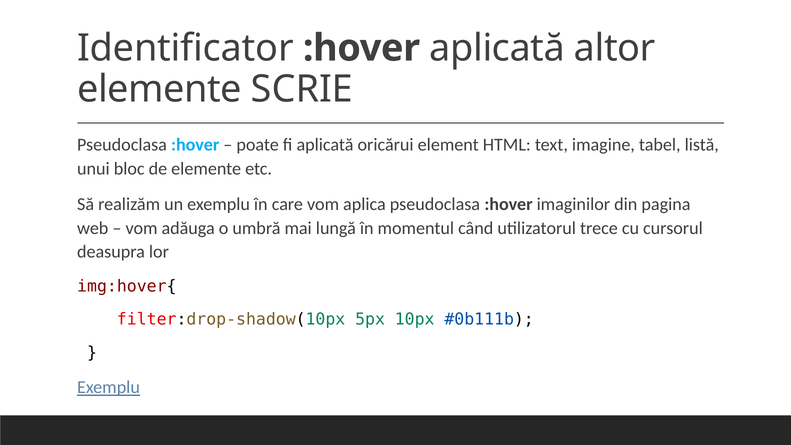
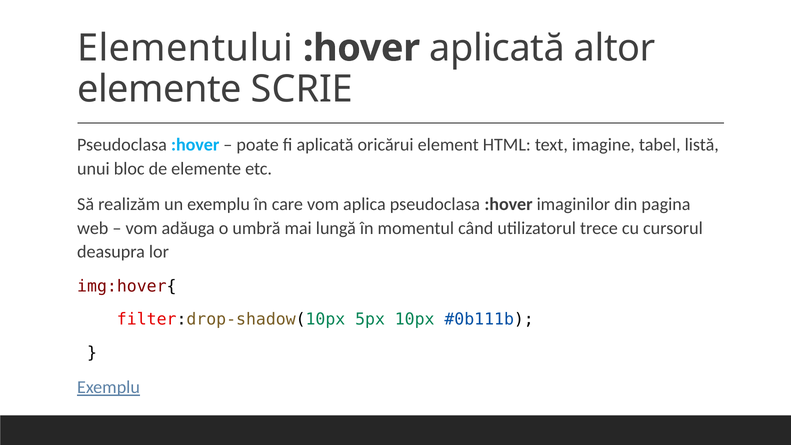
Identificator: Identificator -> Elementului (185, 48)
